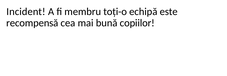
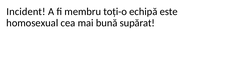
recompensă: recompensă -> homosexual (32, 23)
copiilor: copiilor -> supărat (137, 23)
